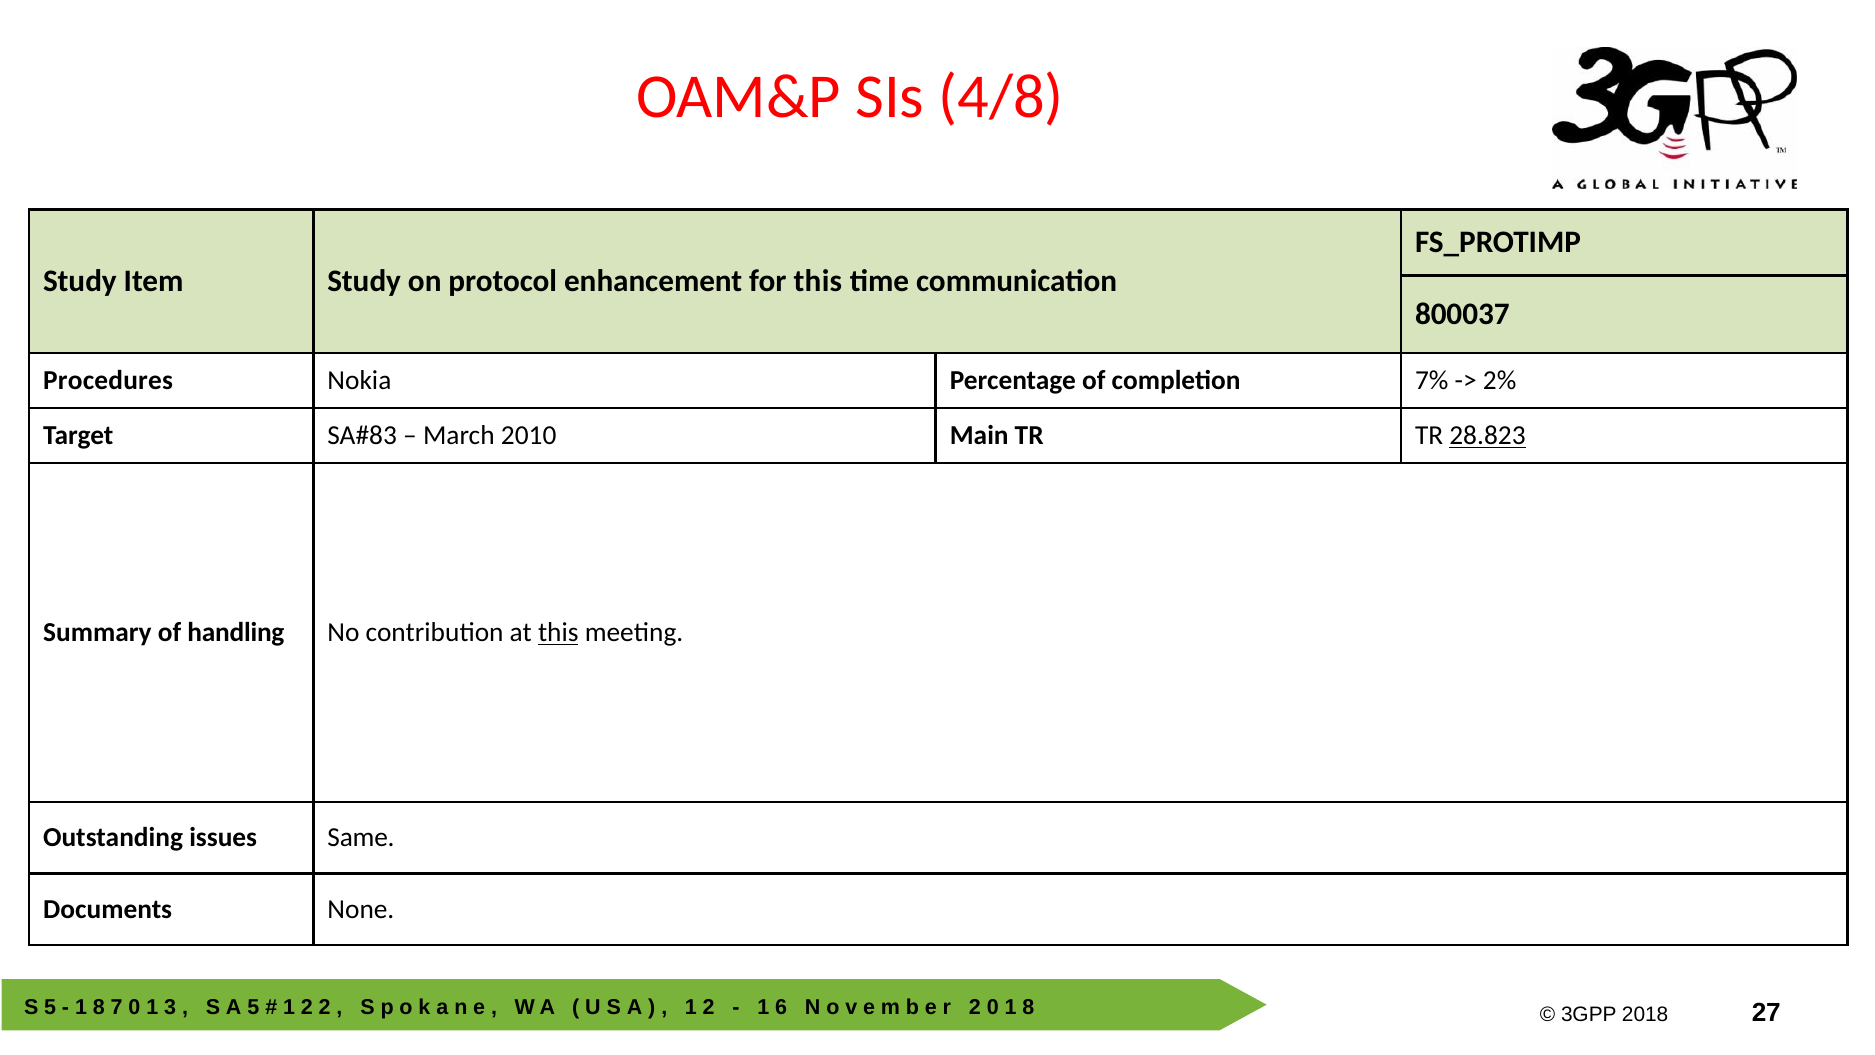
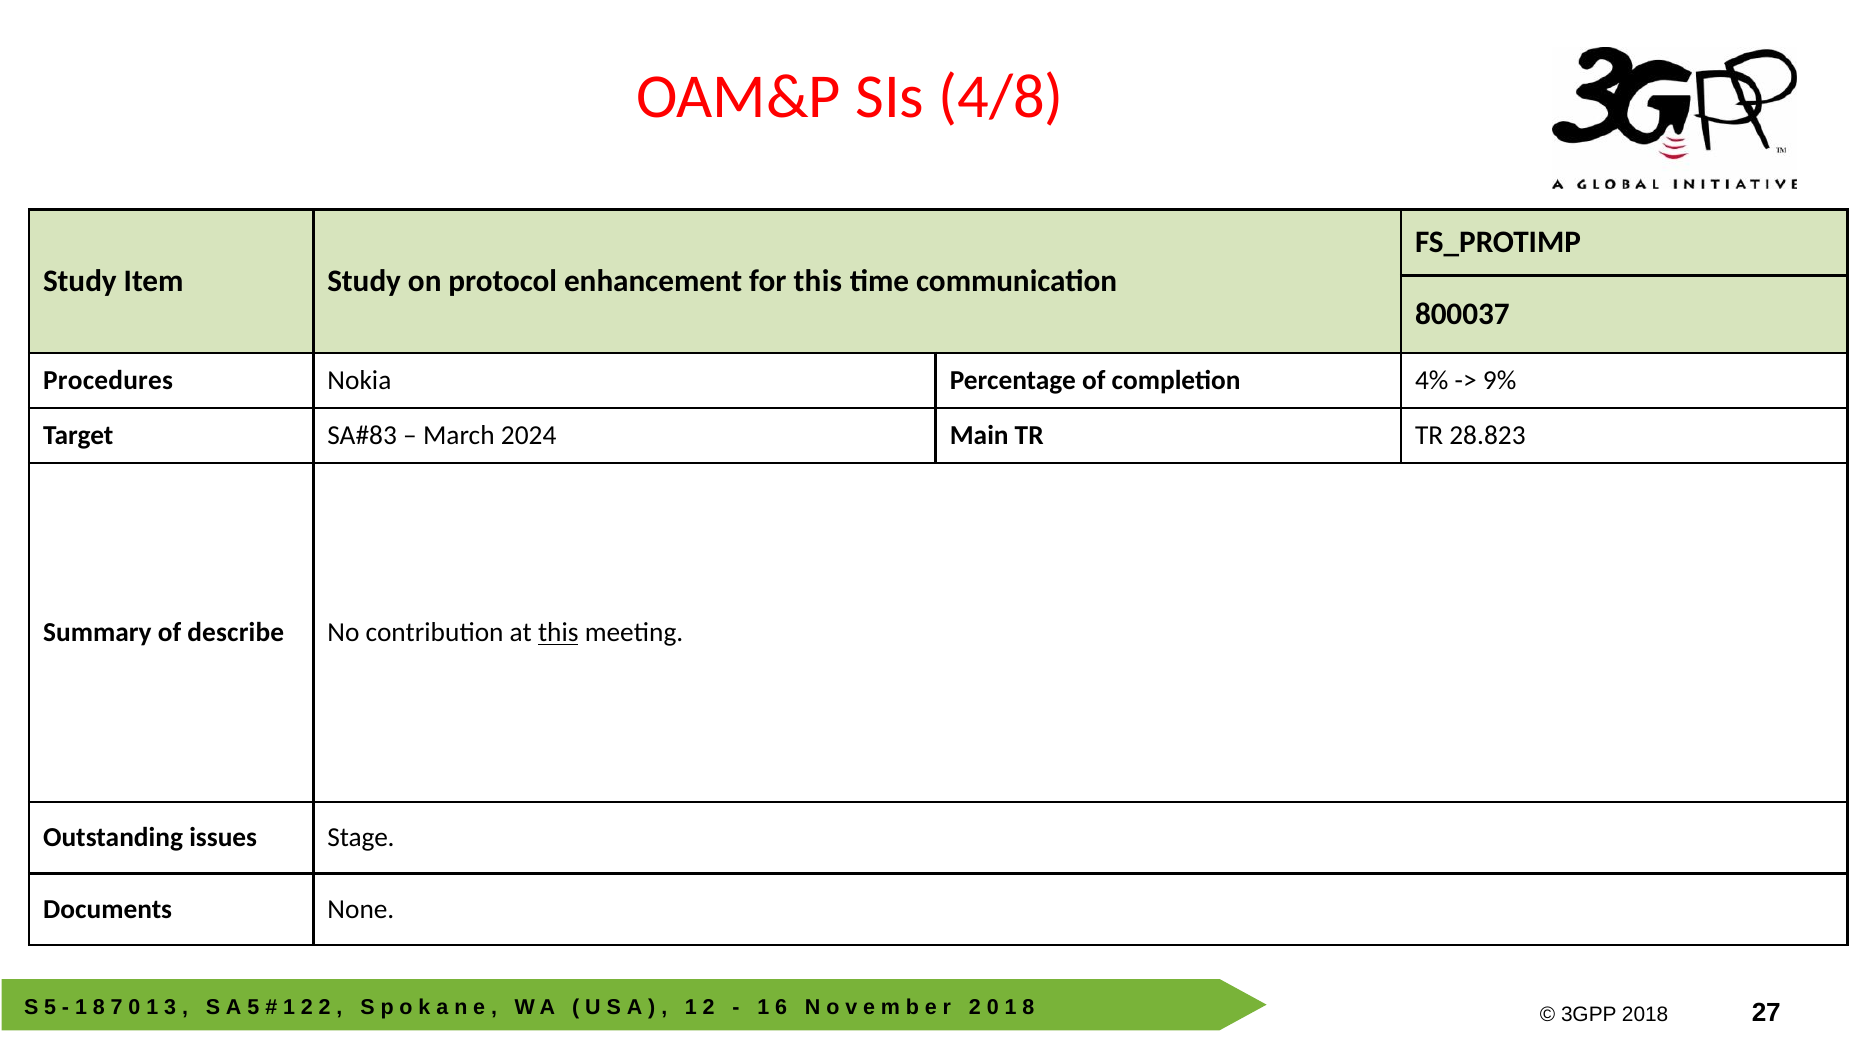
7%: 7% -> 4% (1432, 381)
2%: 2% -> 9% (1500, 381)
2010: 2010 -> 2024 (529, 436)
28.823 underline: present -> none (1488, 436)
handling: handling -> describe (236, 632)
Same: Same -> Stage (361, 838)
